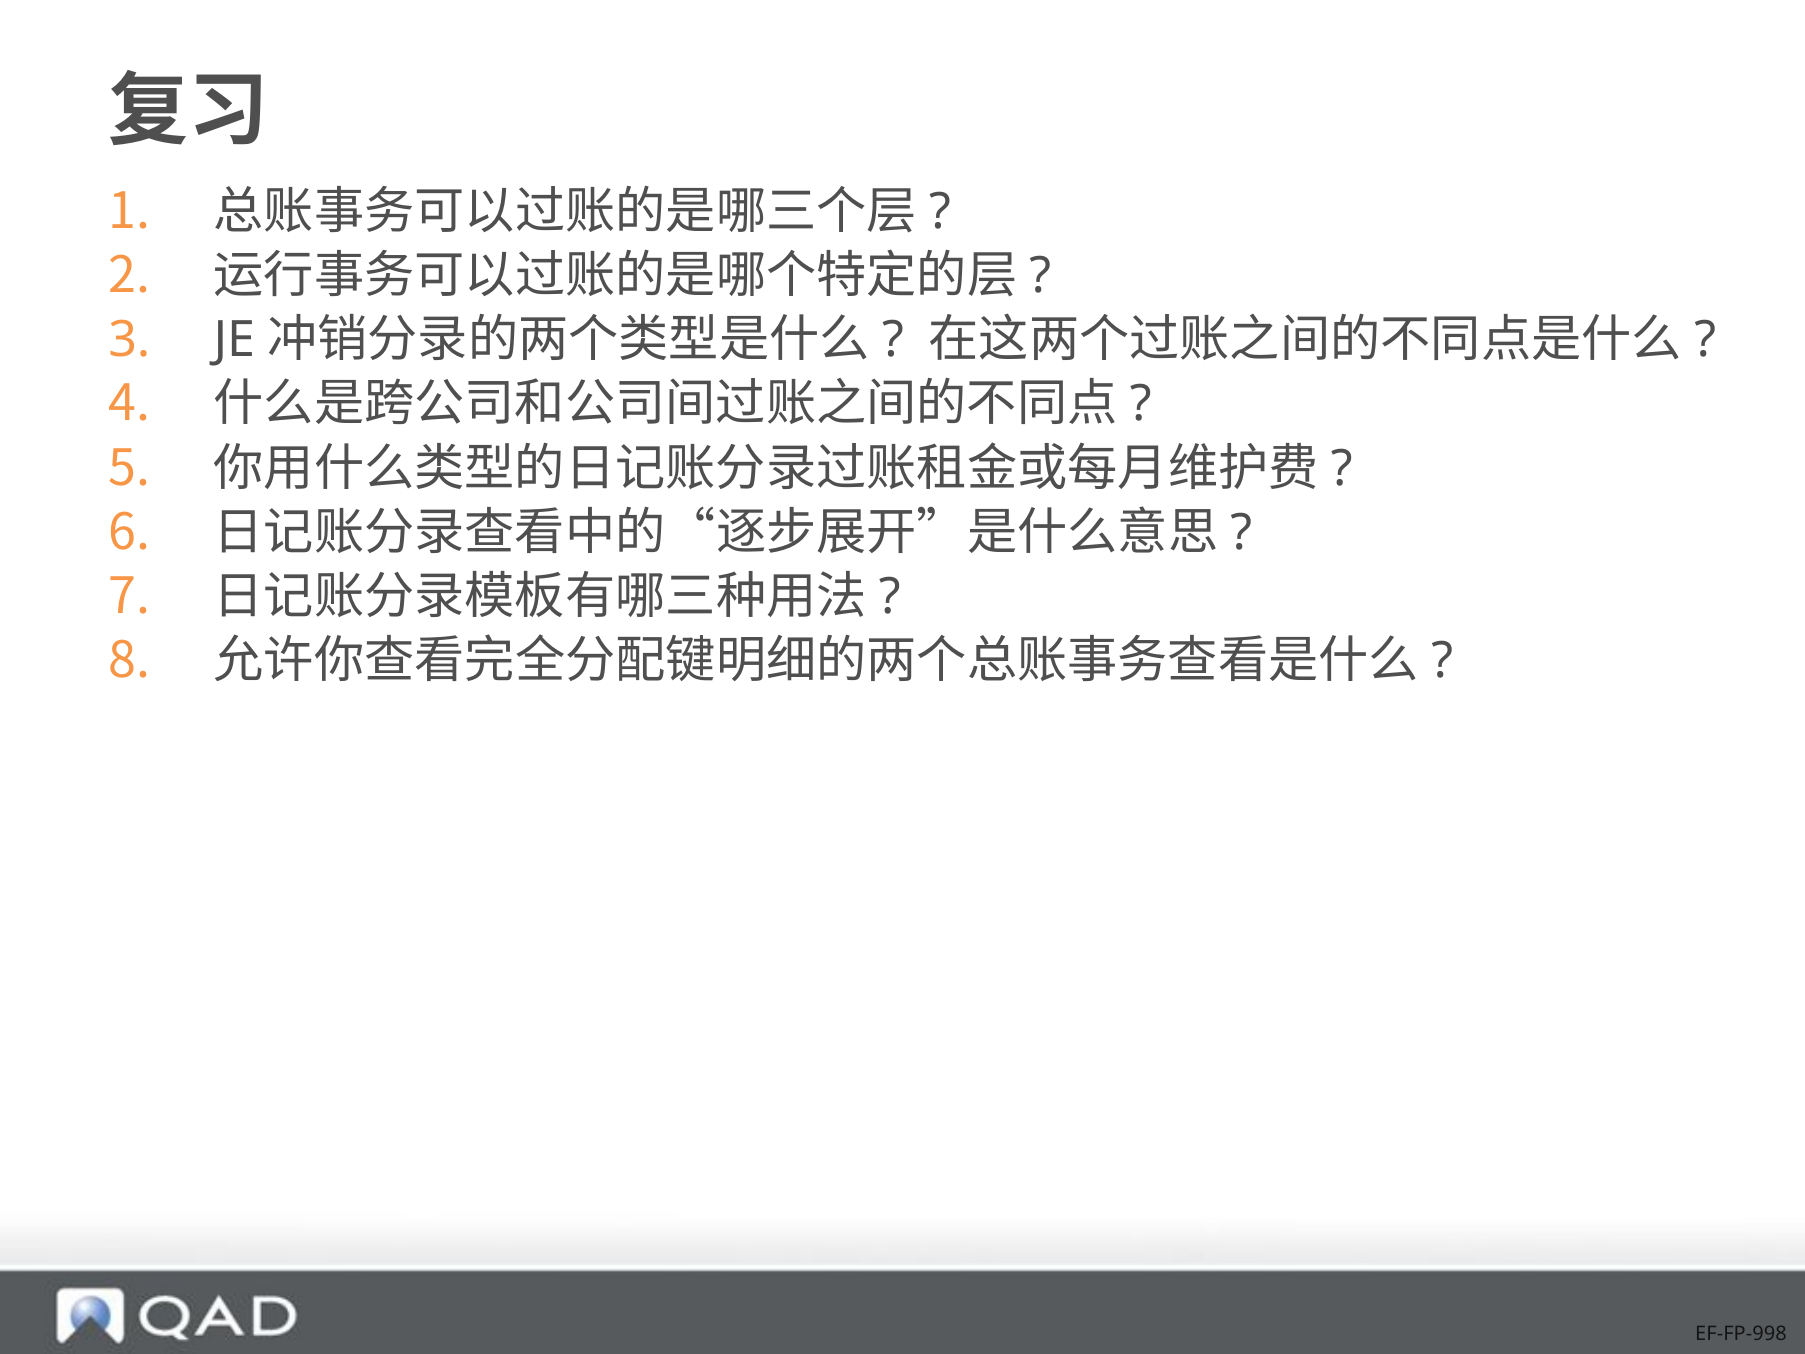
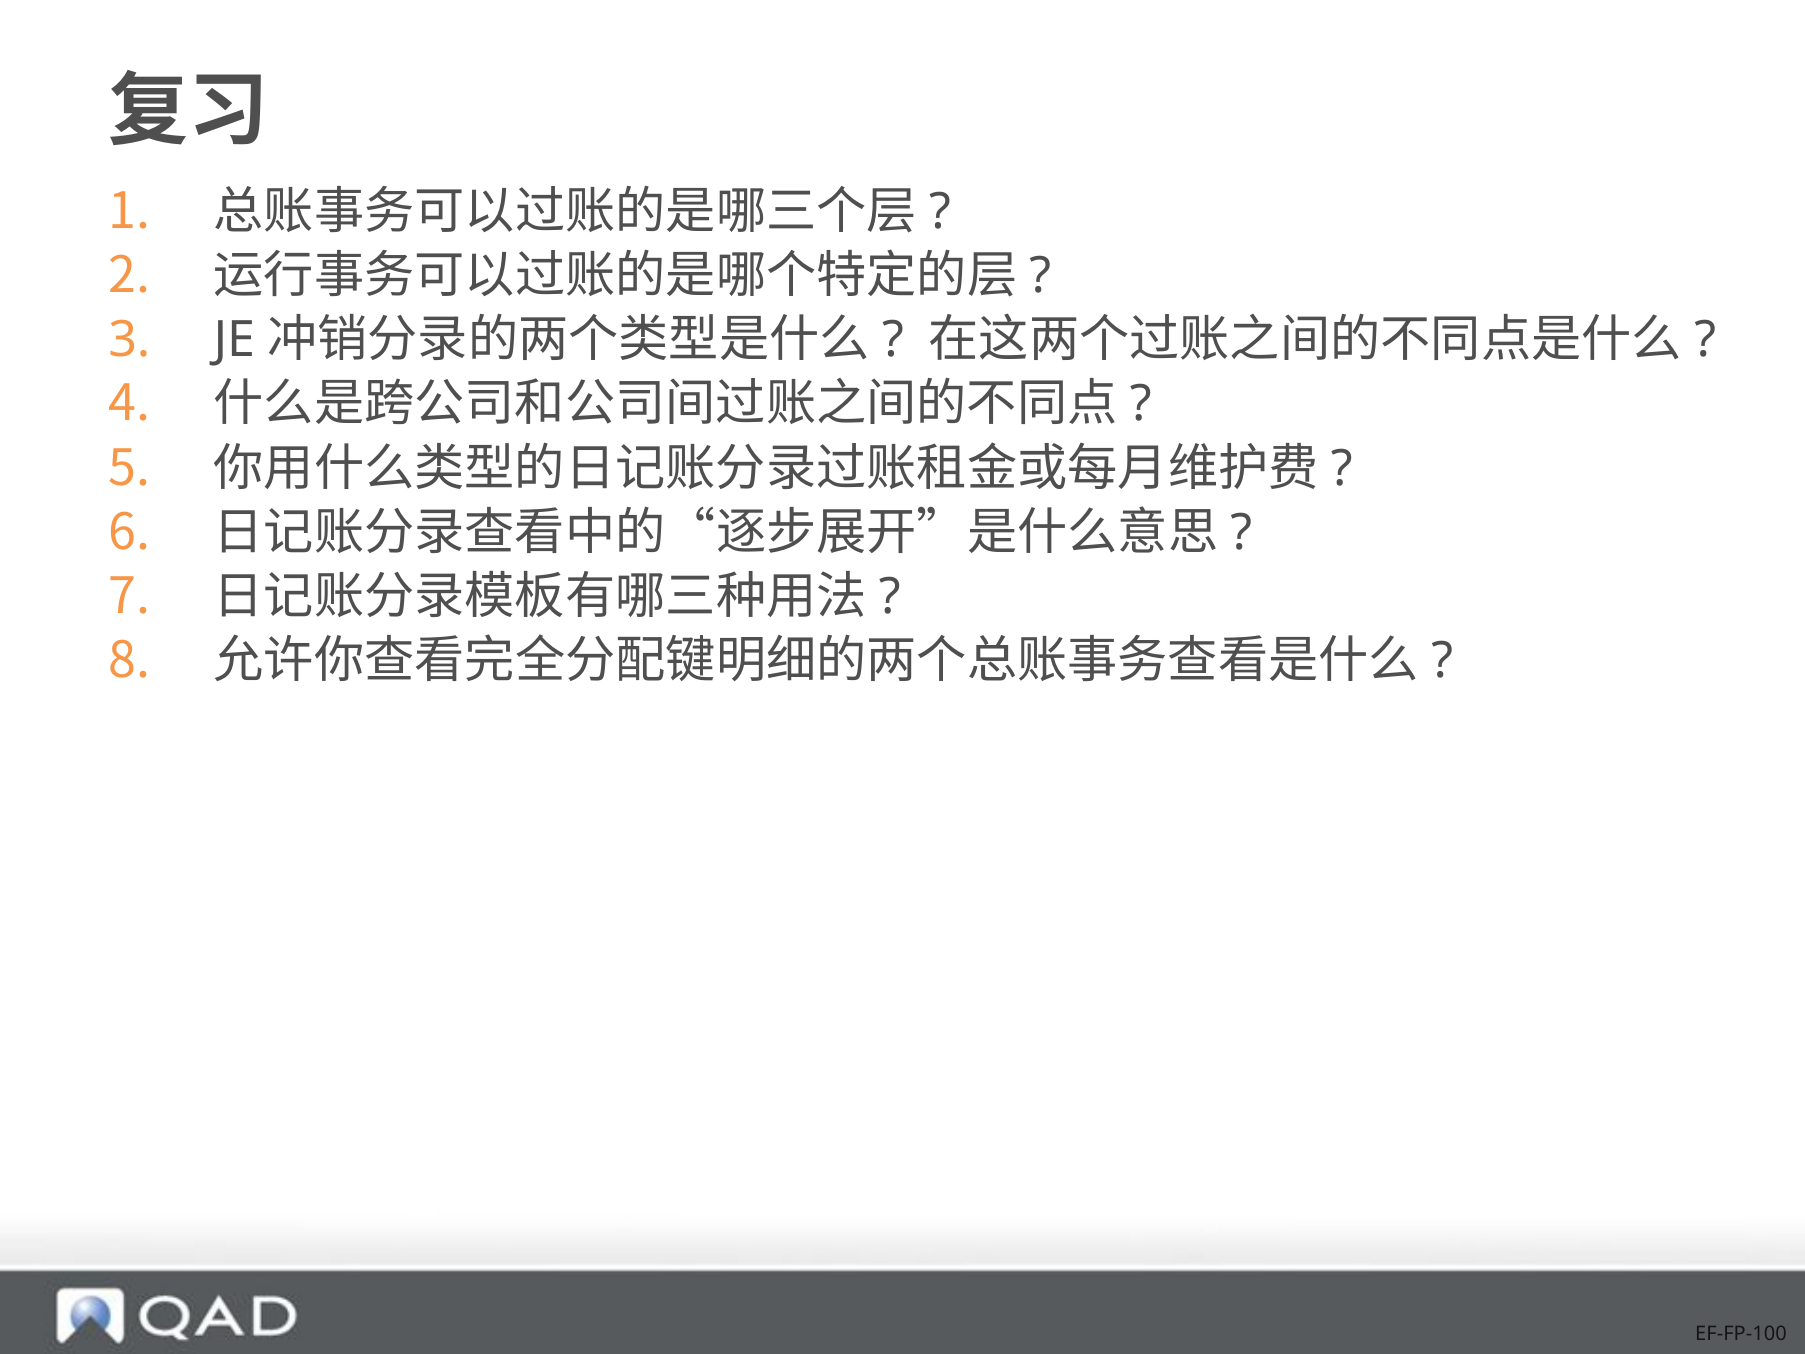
EF-FP-998: EF-FP-998 -> EF-FP-100 (1741, 1334)
